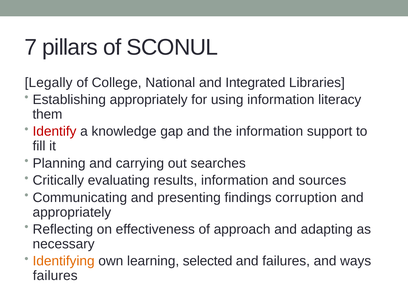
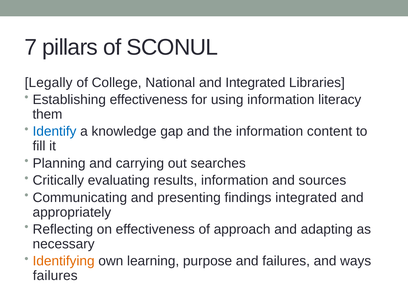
Establishing appropriately: appropriately -> effectiveness (149, 100)
Identify colour: red -> blue (55, 131)
support: support -> content (330, 131)
findings corruption: corruption -> integrated (306, 198)
selected: selected -> purpose (208, 261)
